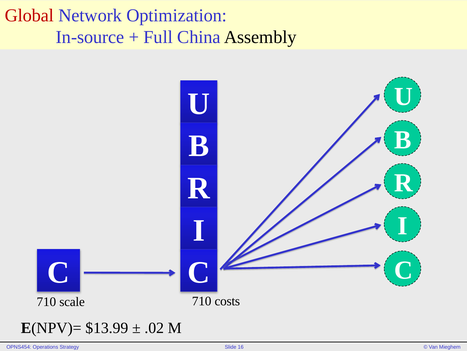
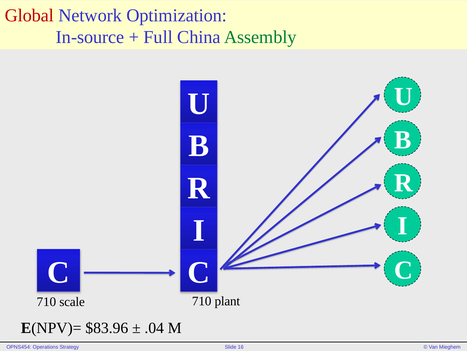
Assembly colour: black -> green (260, 37)
costs: costs -> plant (227, 300)
$13.99: $13.99 -> $83.96 (107, 327)
.02: .02 -> .04 (154, 327)
